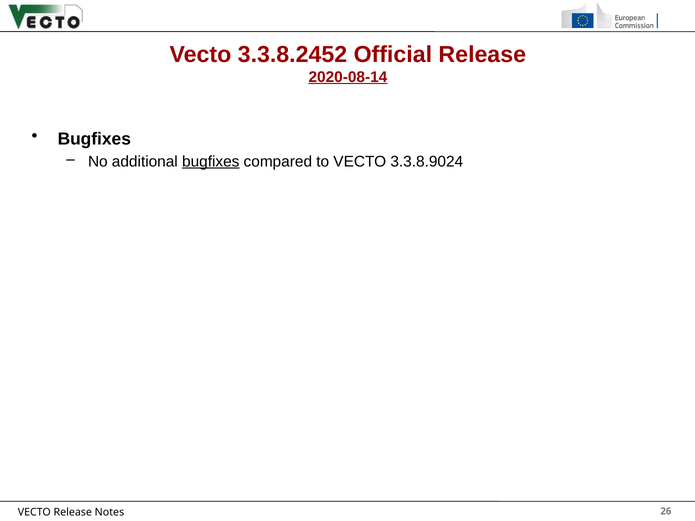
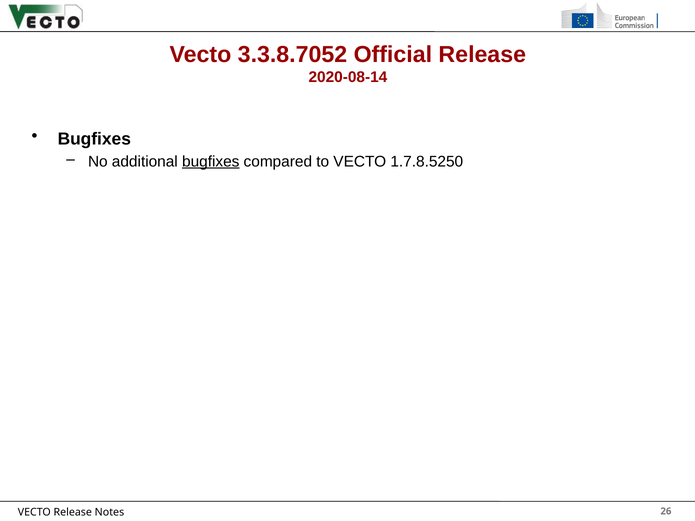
3.3.8.2452: 3.3.8.2452 -> 3.3.8.7052 (292, 54)
2020-08-14 underline: present -> none (348, 77)
3.3.8.9024: 3.3.8.9024 -> 1.7.8.5250 (427, 162)
